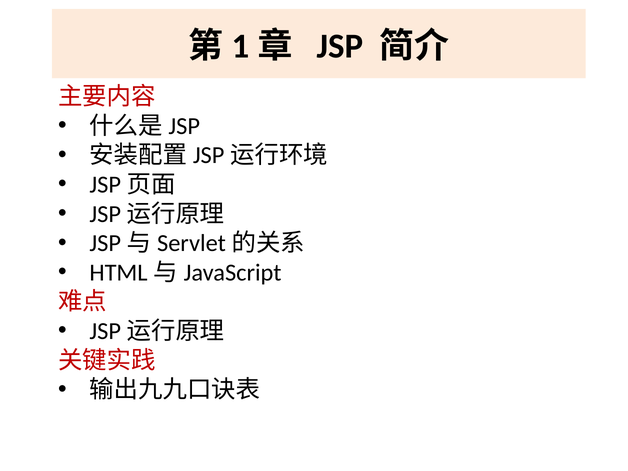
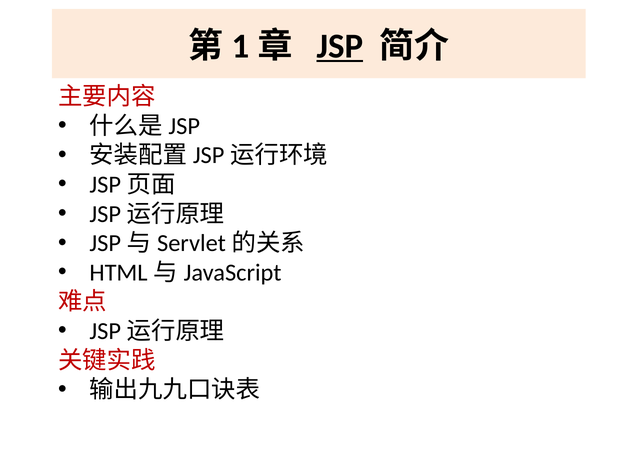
JSP underline: none -> present (340, 46)
